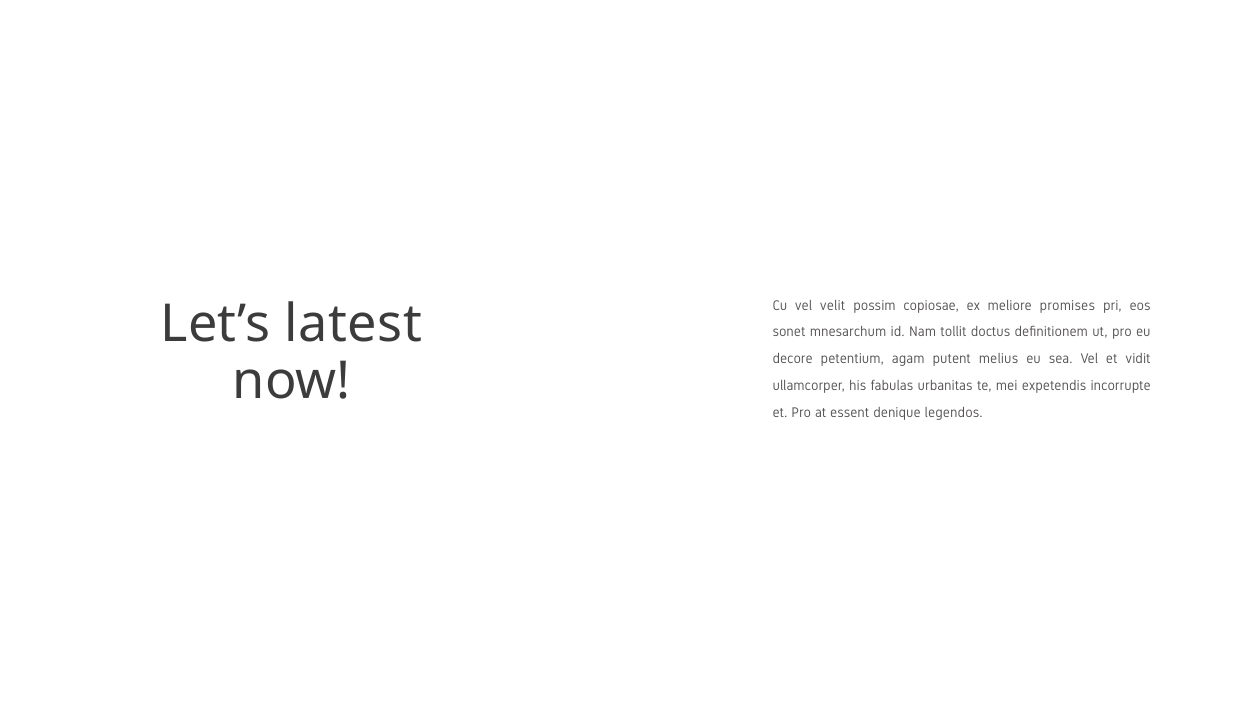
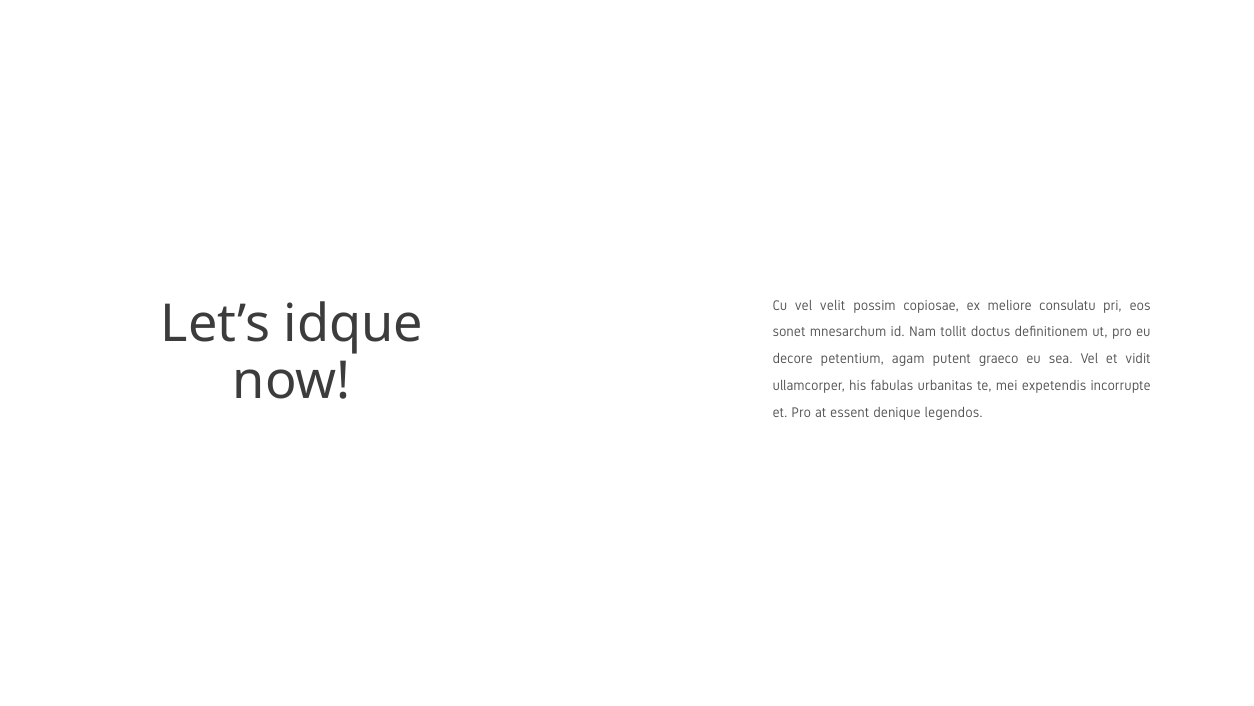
promises: promises -> consulatu (1067, 305)
latest: latest -> idque (353, 324)
melius: melius -> graeco (999, 359)
